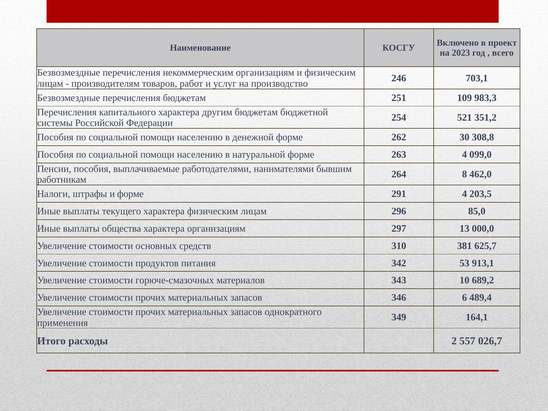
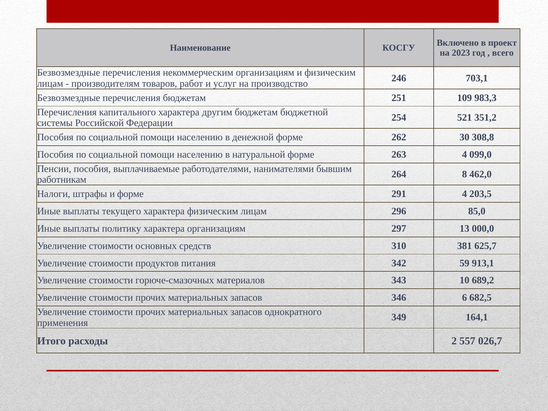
общества: общества -> политику (122, 229)
53: 53 -> 59 (464, 263)
489,4: 489,4 -> 682,5 (481, 298)
